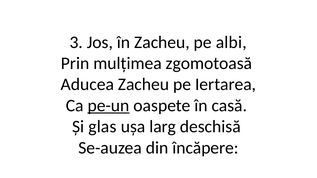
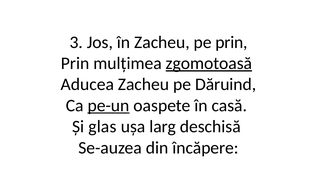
pe albi: albi -> prin (231, 42)
zgomotoasă underline: none -> present (209, 63)
Iertarea: Iertarea -> Dăruind (226, 85)
